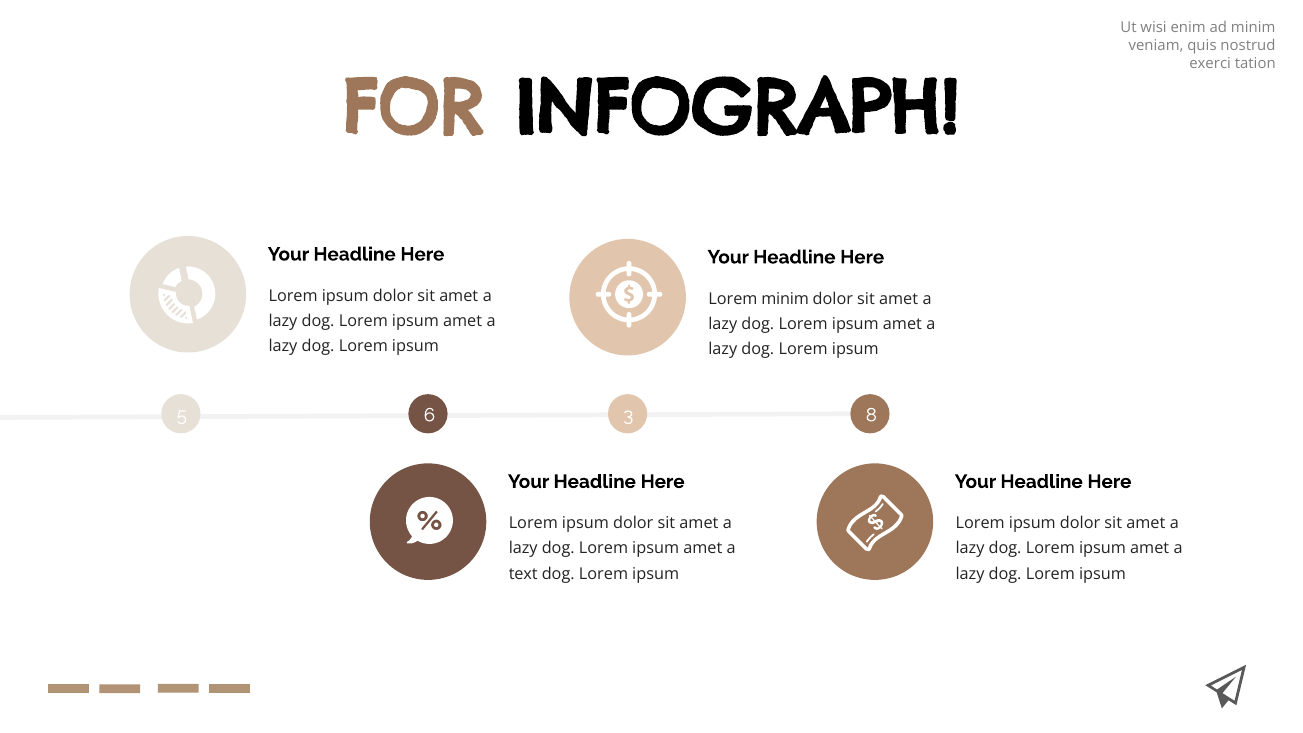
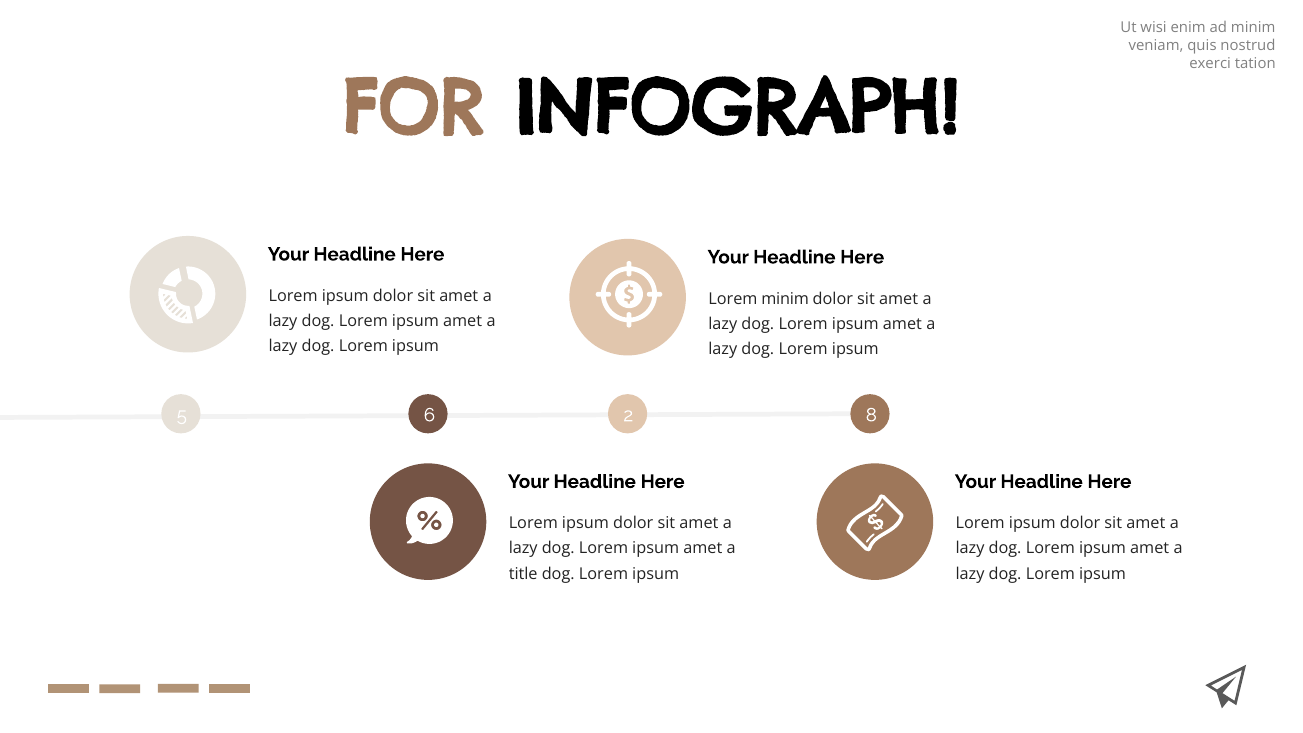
3: 3 -> 2 (628, 415)
text: text -> title (523, 574)
